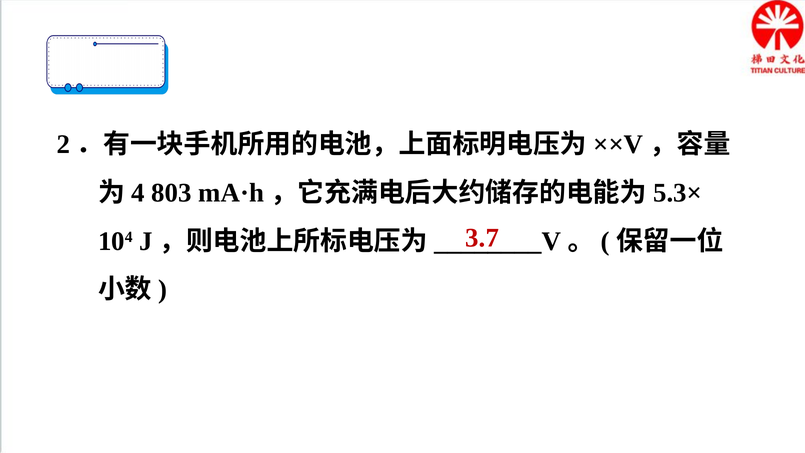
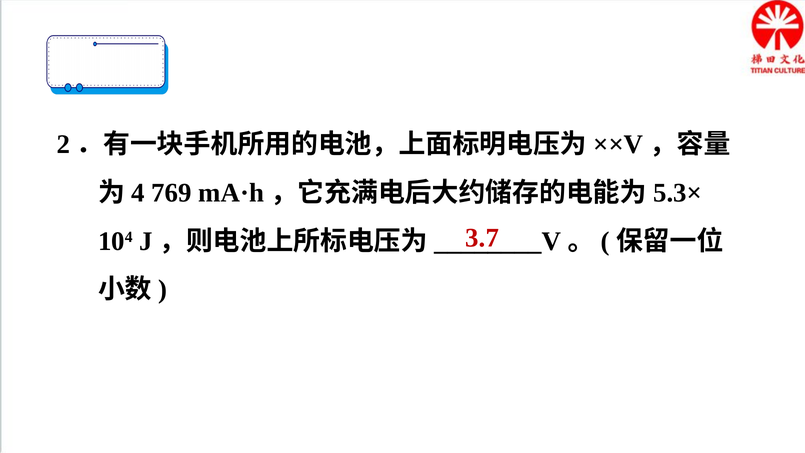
803: 803 -> 769 (172, 193)
